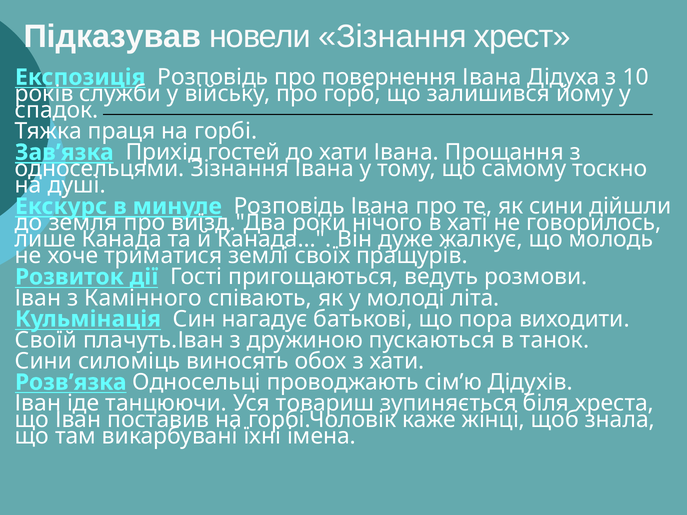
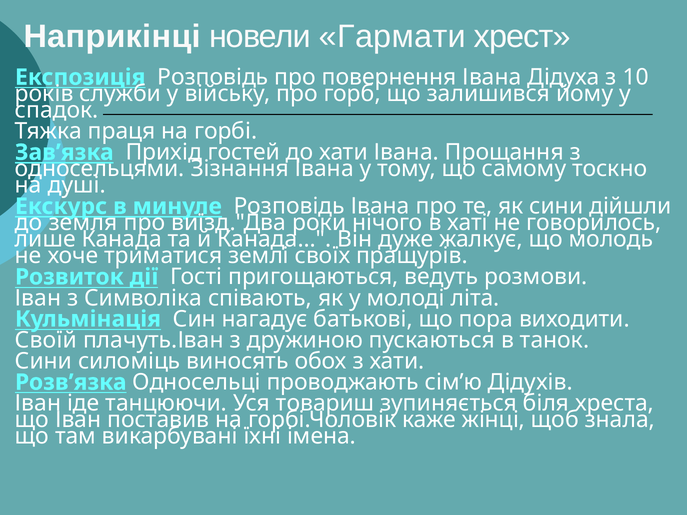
Підказував: Підказував -> Наприкінці (112, 37)
новели Зізнання: Зізнання -> Гармати (392, 37)
Камінного: Камінного -> Символіка (143, 298)
